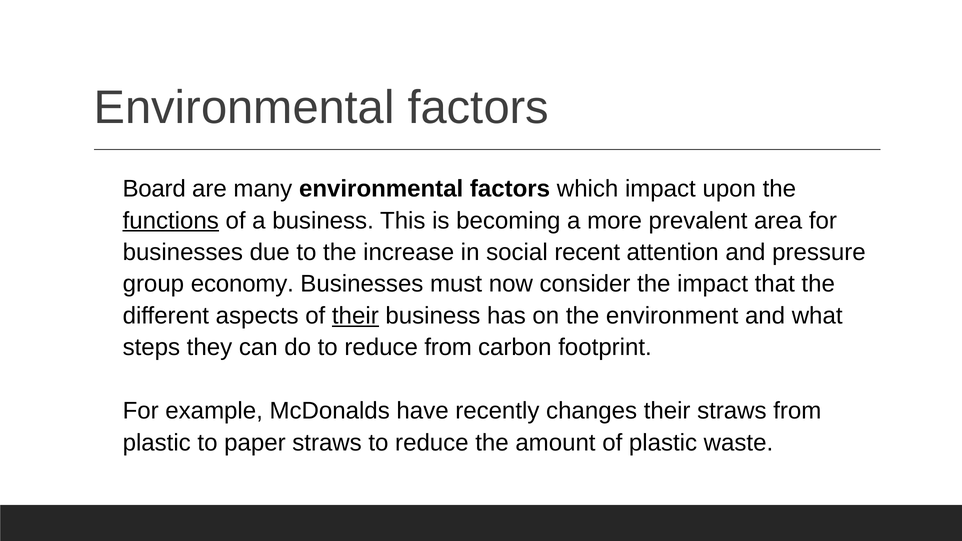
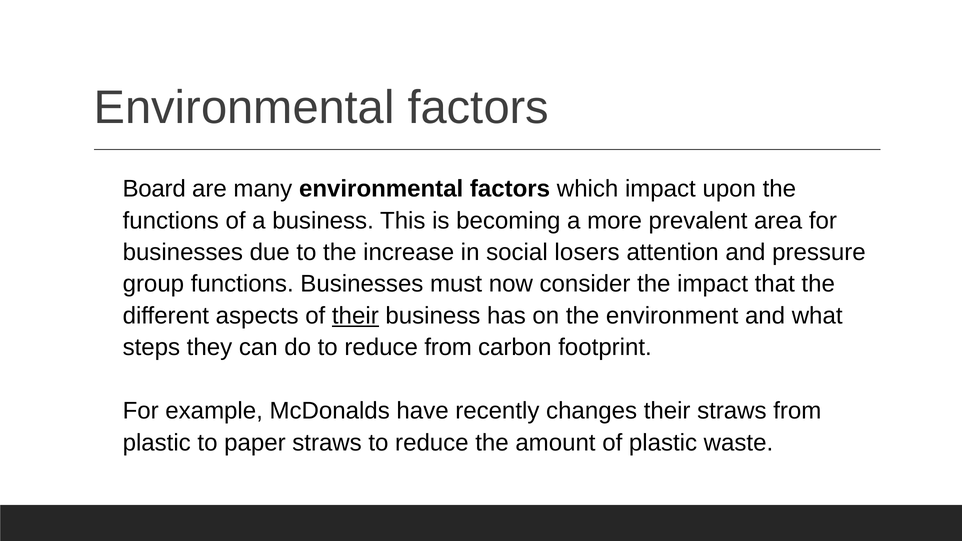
functions underline: present -> none (171, 221)
recent: recent -> losers (587, 252)
group economy: economy -> functions (242, 284)
